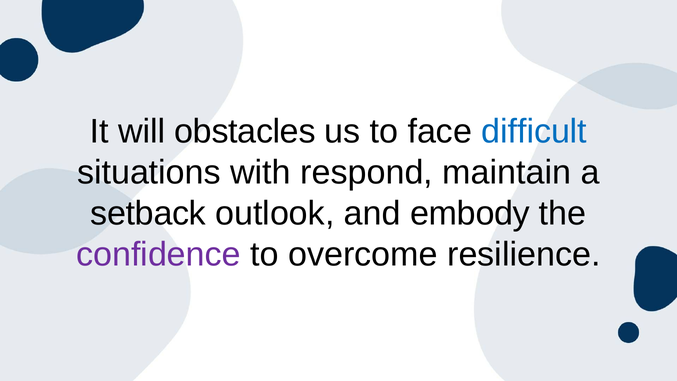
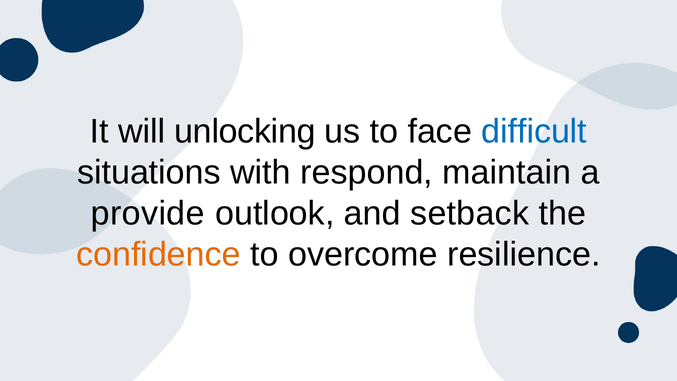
obstacles: obstacles -> unlocking (245, 131)
setback: setback -> provide (148, 213)
embody: embody -> setback (470, 213)
confidence colour: purple -> orange (158, 254)
